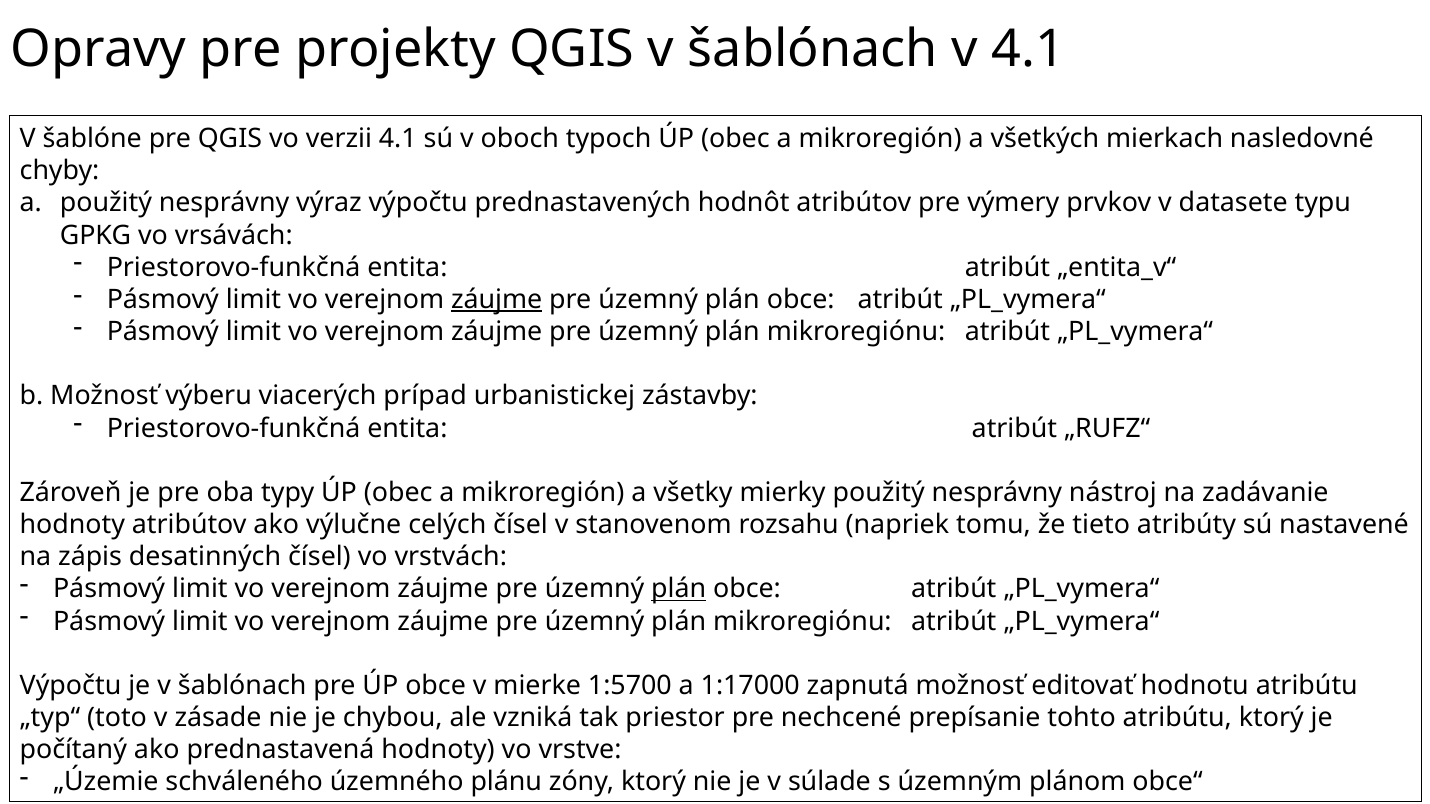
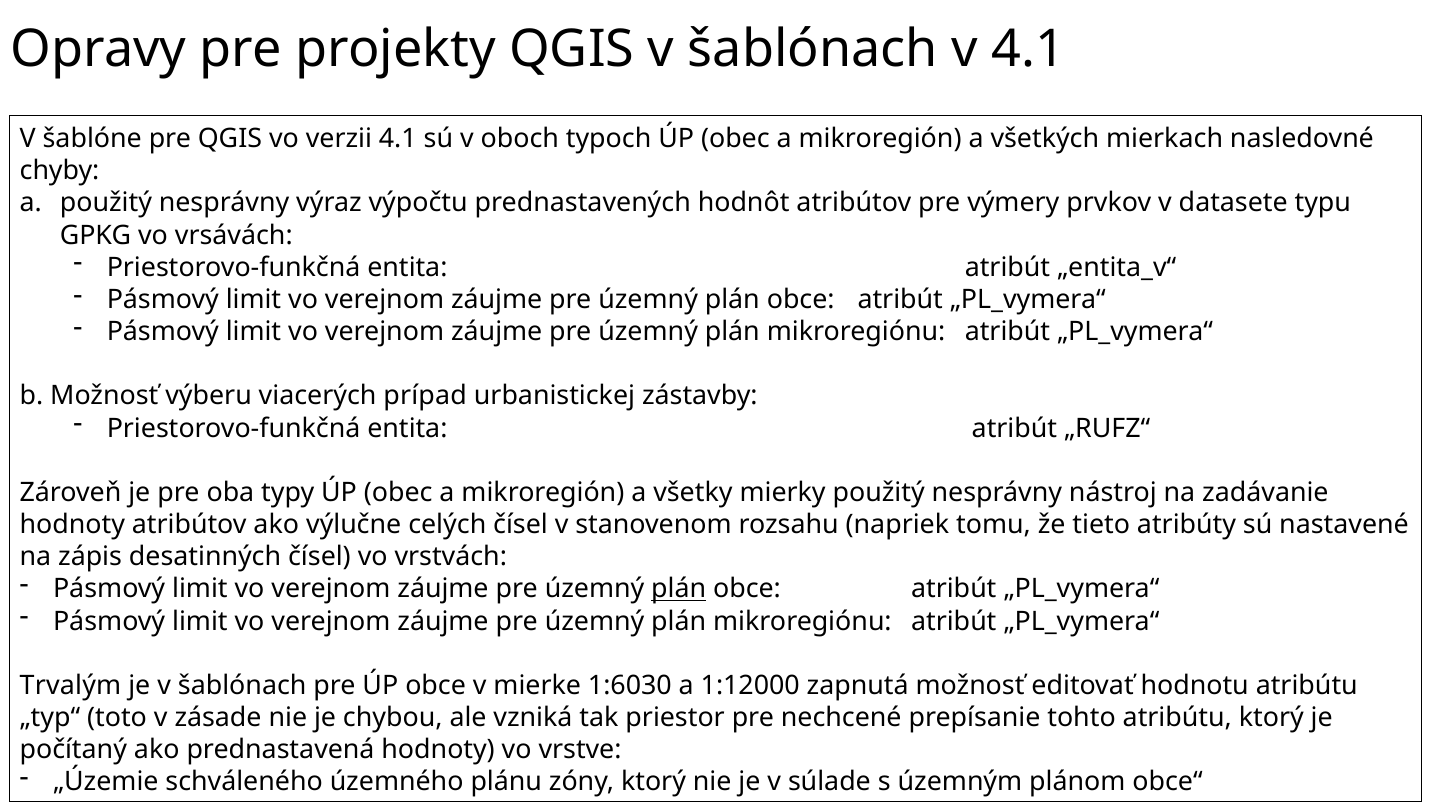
záujme underline: present -> none (497, 300)
Výpočtu: Výpočtu -> Trvalým (70, 686)
1:5700: 1:5700 -> 1:6030 (630, 686)
1:17000: 1:17000 -> 1:12000 (750, 686)
